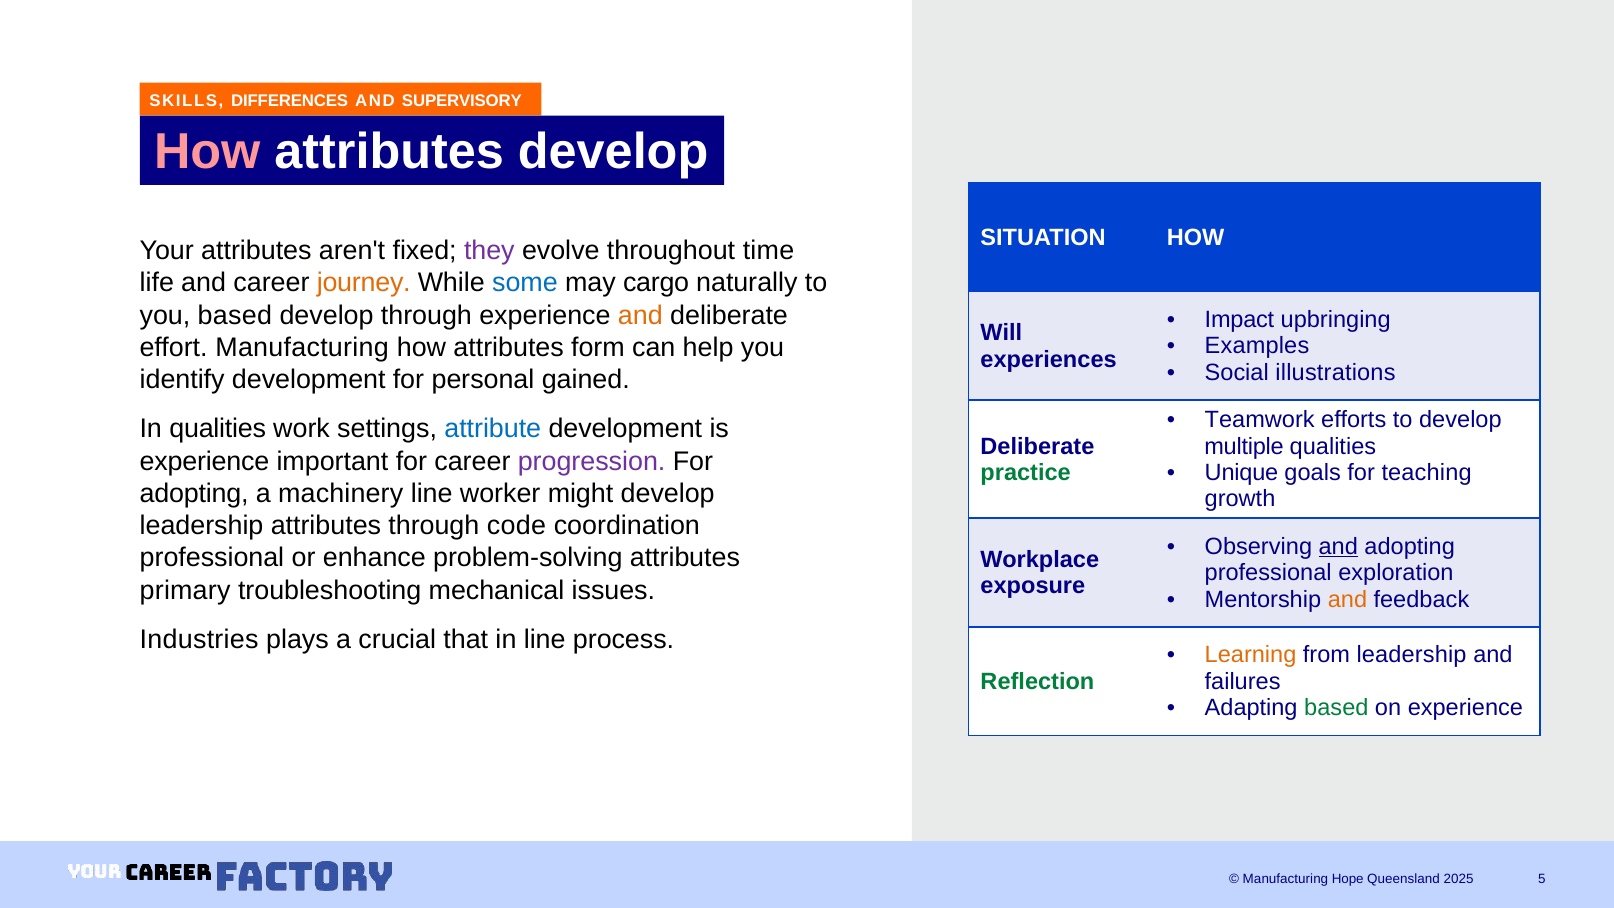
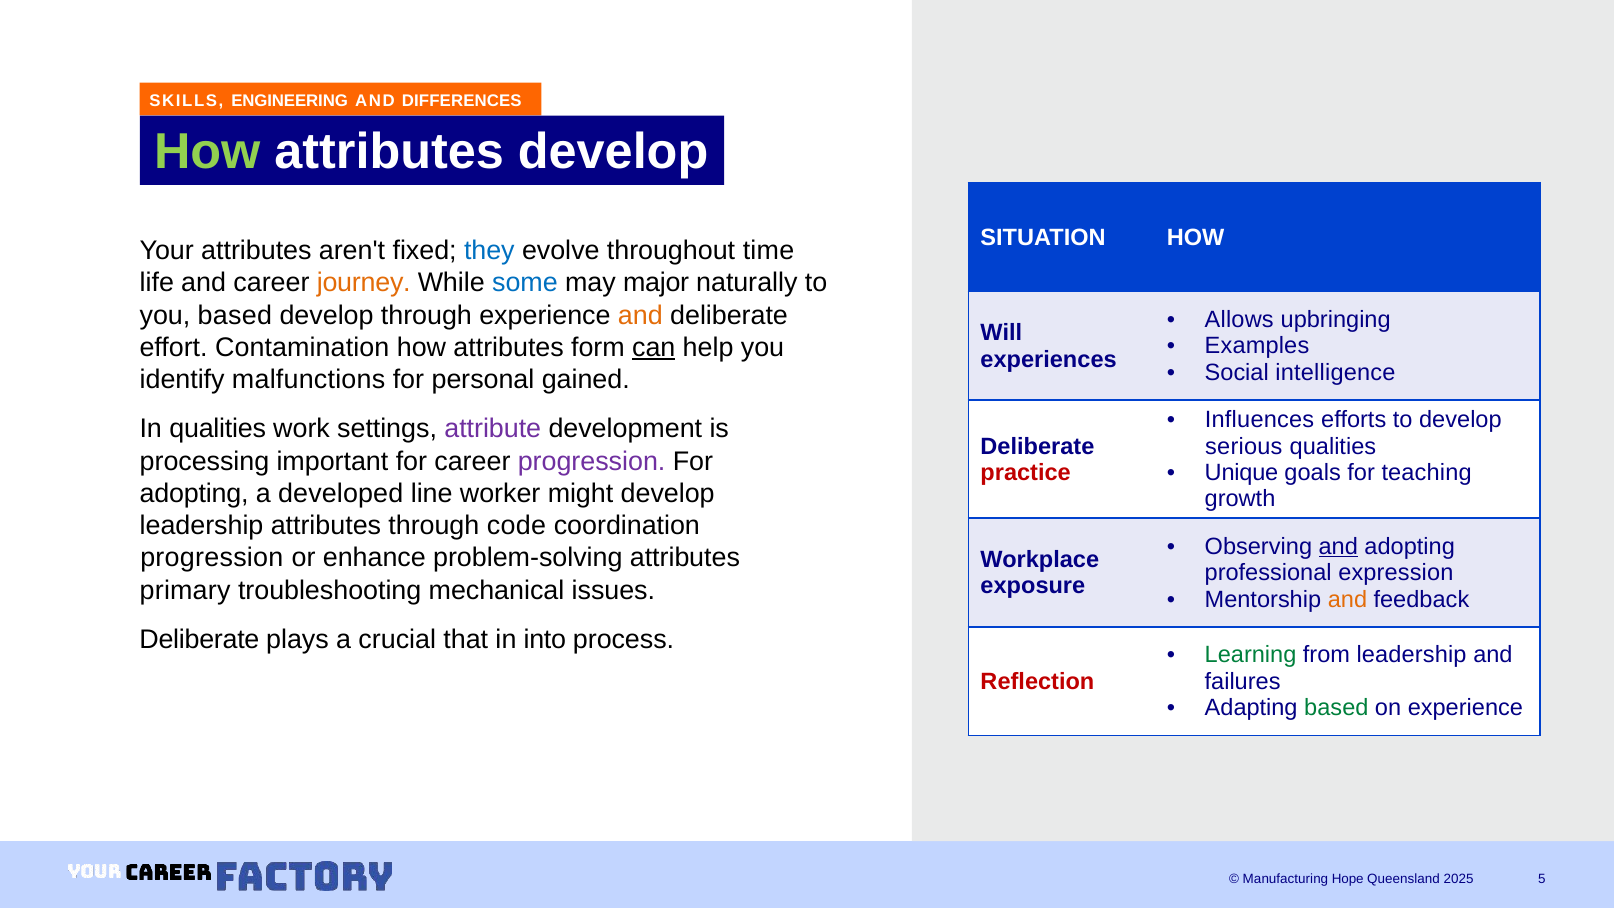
DIFFERENCES: DIFFERENCES -> ENGINEERING (290, 101)
SUPERVISORY: SUPERVISORY -> DIFFERENCES (462, 101)
How colour: pink -> light green (207, 152)
they colour: purple -> blue (489, 251)
cargo: cargo -> major (656, 283)
Impact: Impact -> Allows (1239, 320)
effort Manufacturing: Manufacturing -> Contamination (302, 348)
can underline: none -> present (654, 348)
illustrations: illustrations -> intelligence (1335, 373)
identify development: development -> malfunctions (309, 380)
Teamwork: Teamwork -> Influences (1260, 420)
attribute colour: blue -> purple (493, 429)
multiple: multiple -> serious (1244, 446)
experience: experience -> processing (204, 461)
practice colour: green -> red (1026, 473)
machinery: machinery -> developed (341, 493)
professional: professional -> progression (212, 558)
exploration: exploration -> expression (1396, 573)
Industries: Industries -> Deliberate (199, 639)
in line: line -> into (545, 639)
Learning colour: orange -> green (1251, 655)
Reflection colour: green -> red (1037, 682)
